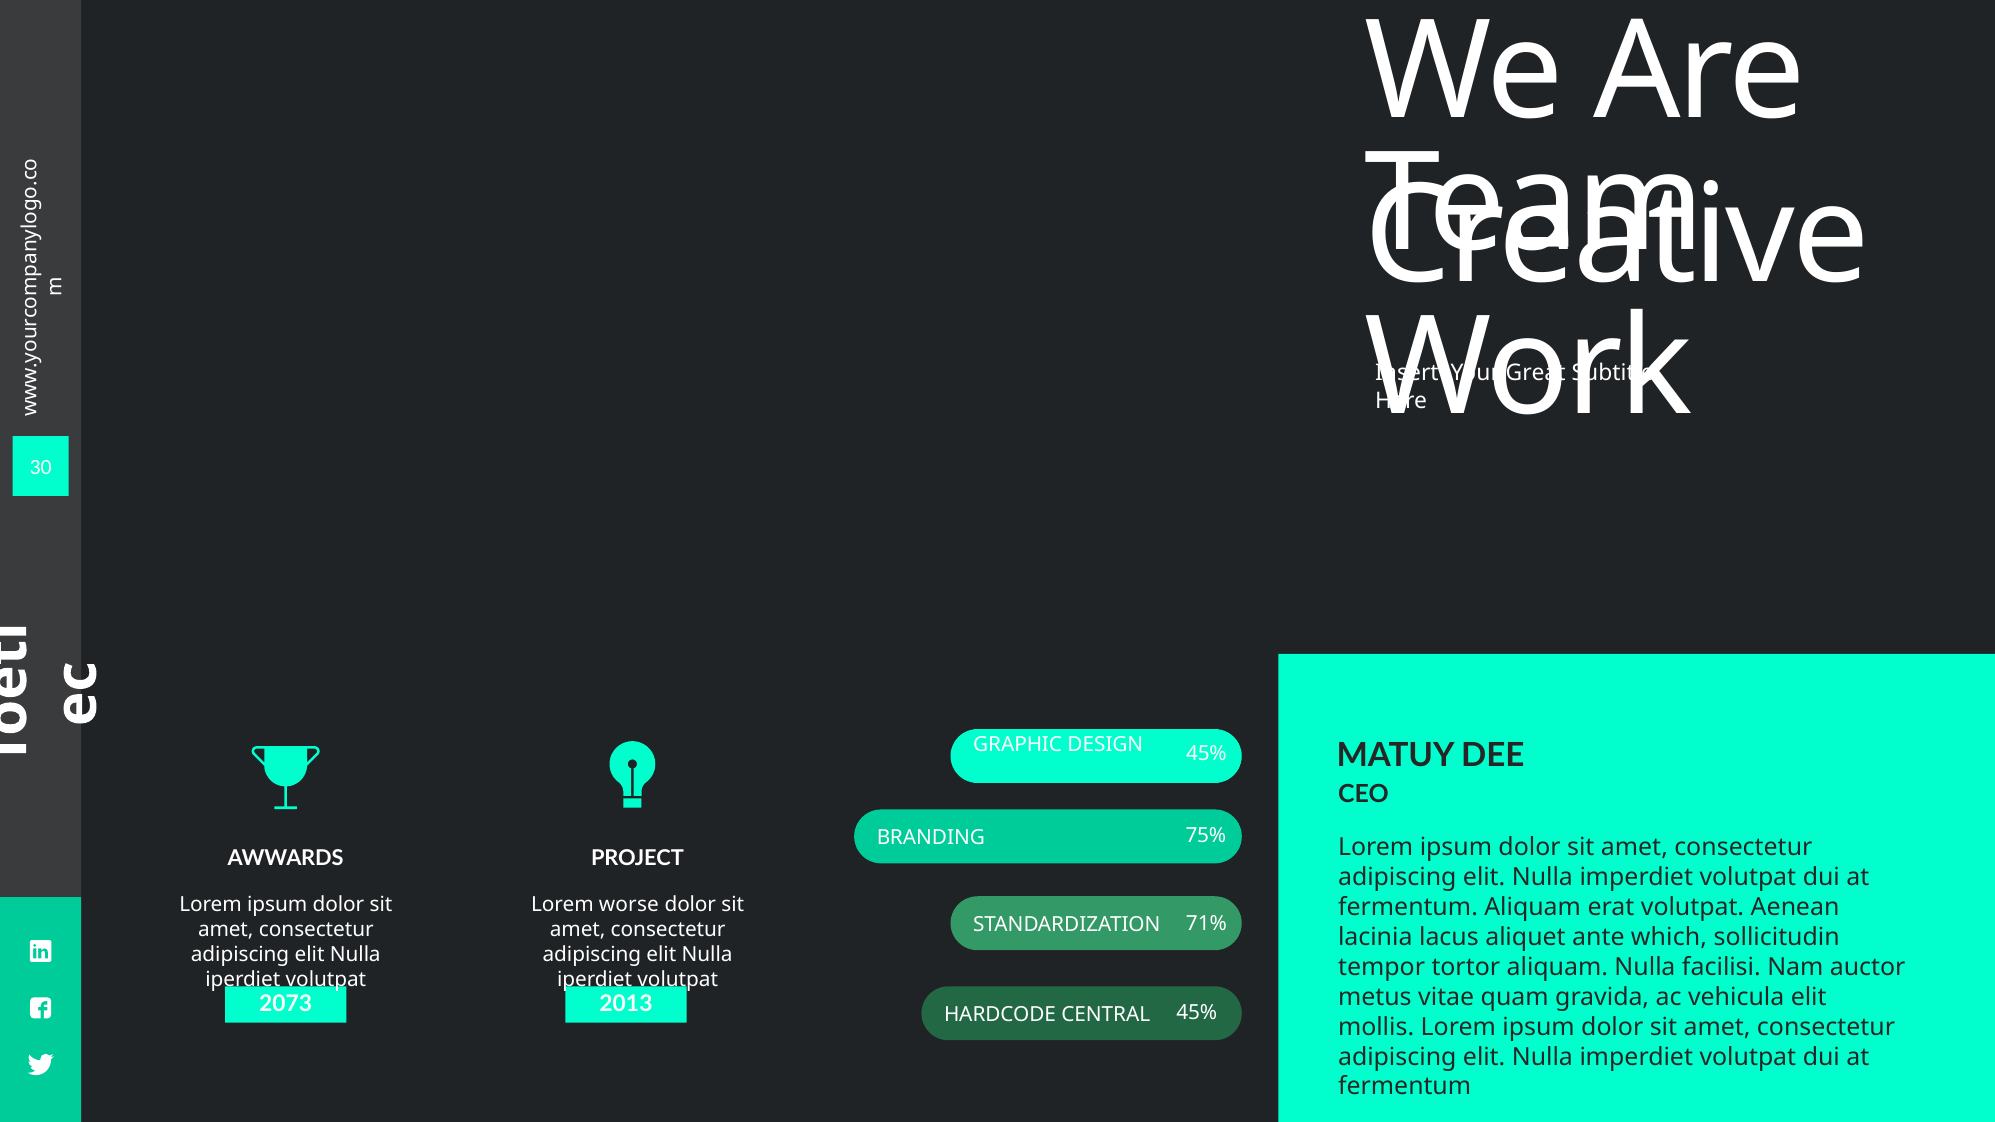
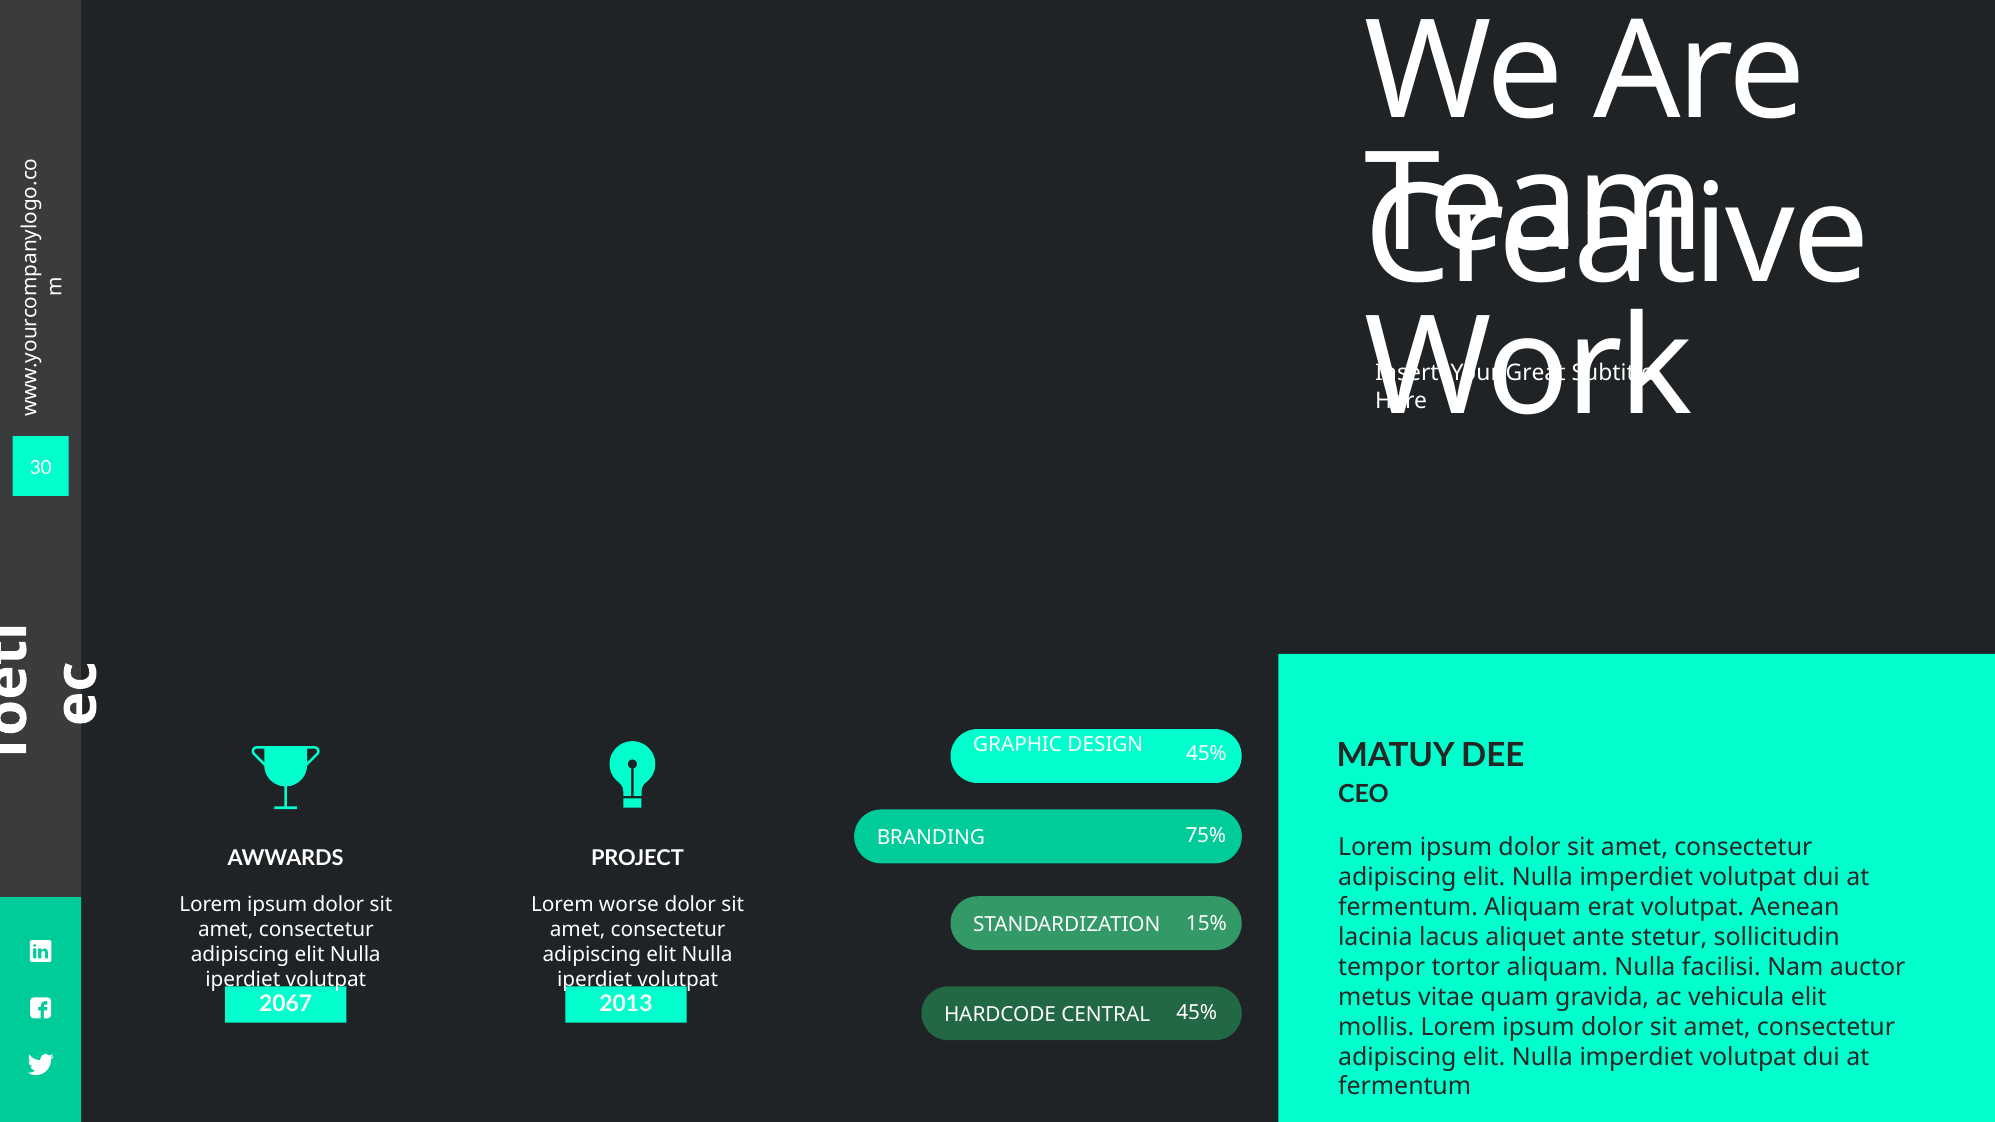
71%: 71% -> 15% (1206, 924)
which: which -> stetur (1669, 937)
2073: 2073 -> 2067 (286, 1005)
